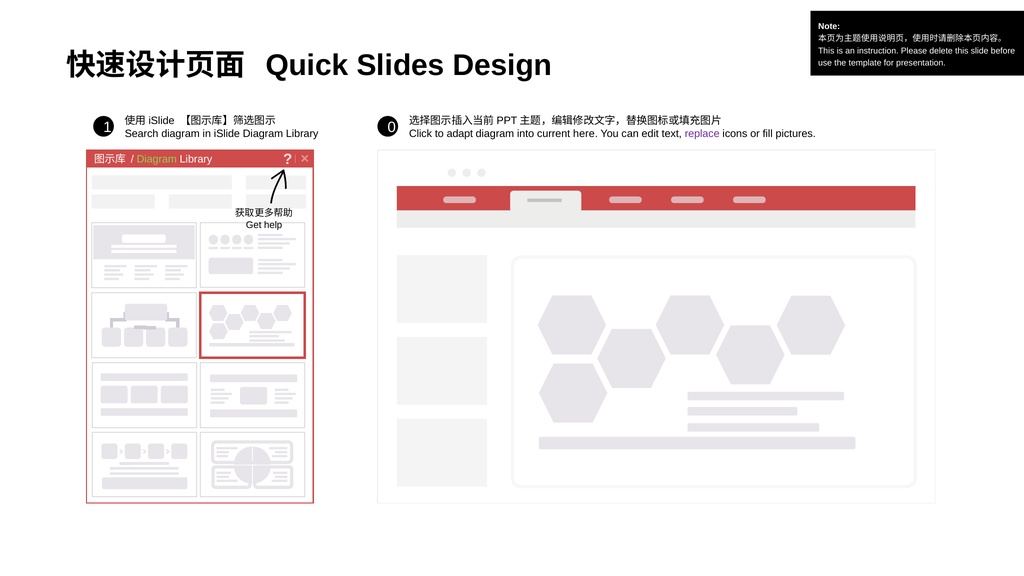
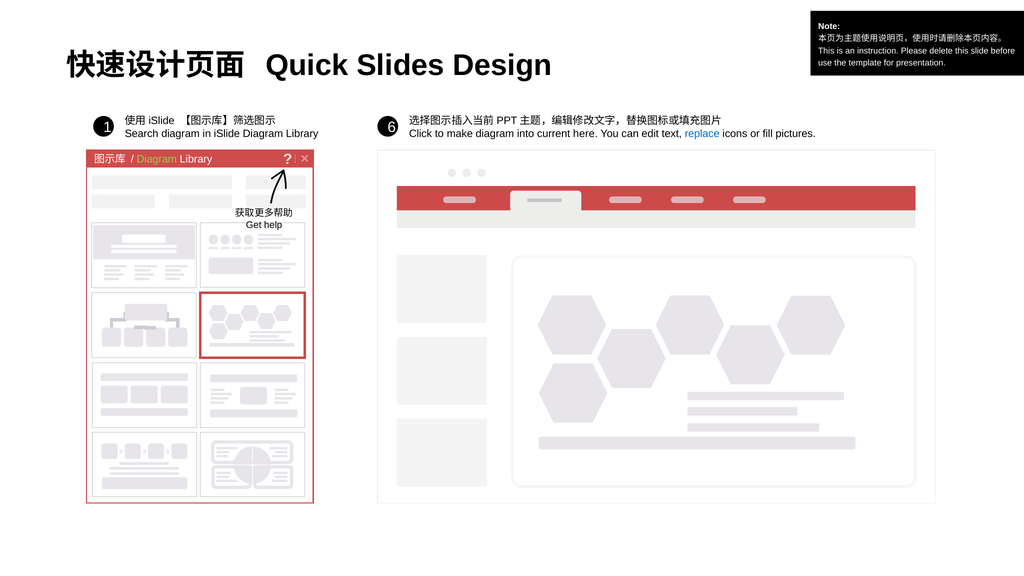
0: 0 -> 6 (392, 127)
adapt: adapt -> make (460, 134)
replace colour: purple -> blue (702, 134)
